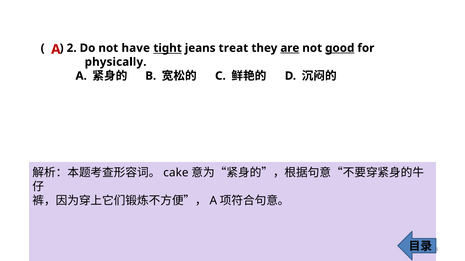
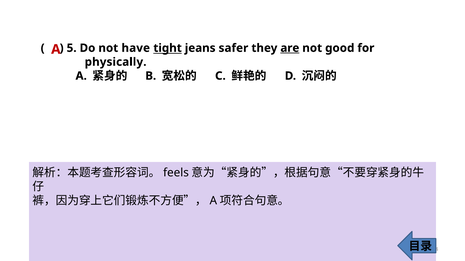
2: 2 -> 5 (72, 48)
treat: treat -> safer (233, 48)
good underline: present -> none (340, 48)
cake: cake -> feels (176, 173)
